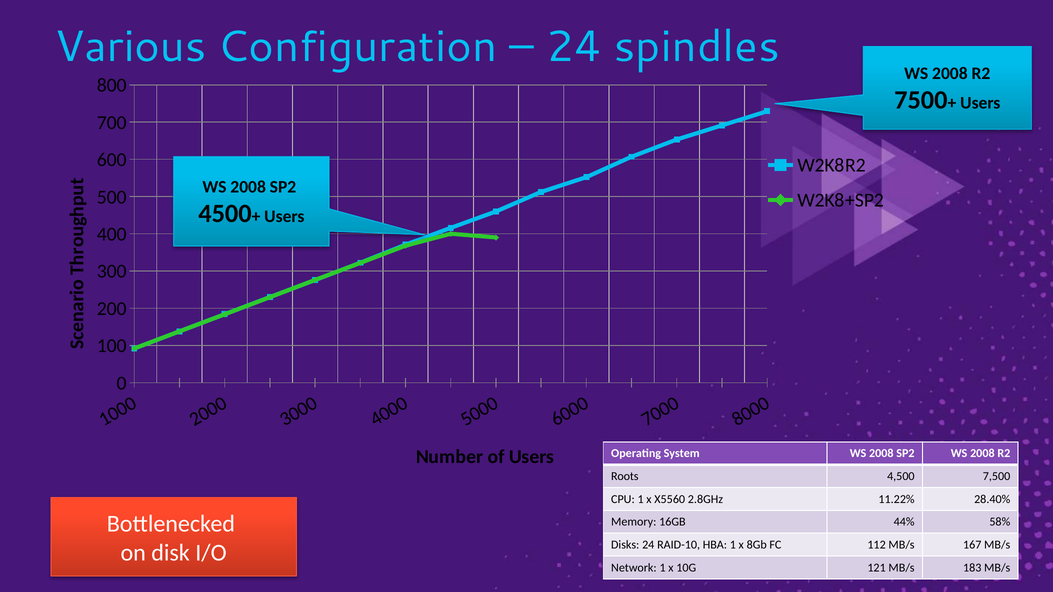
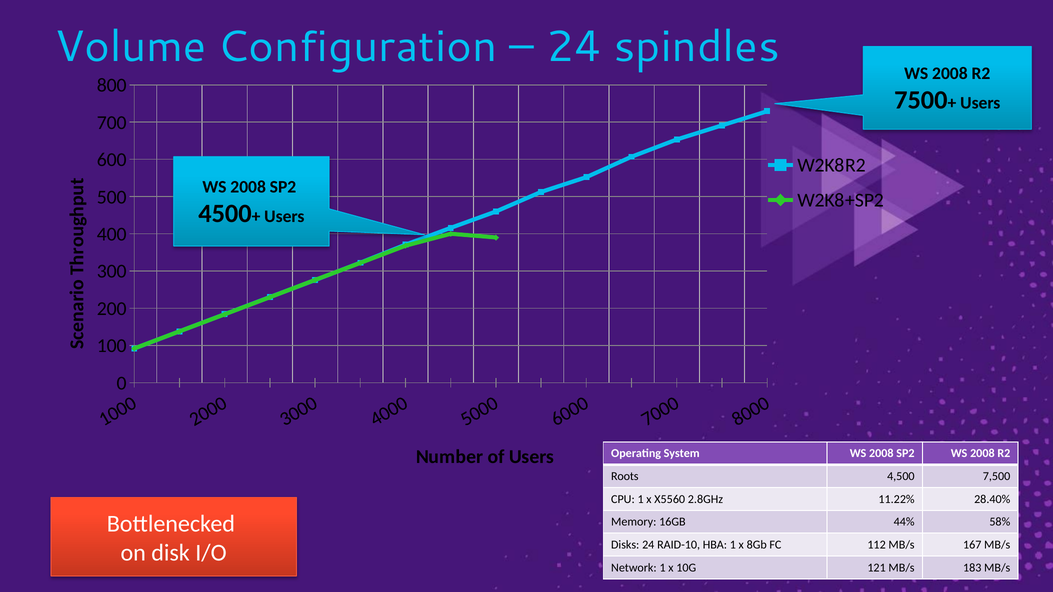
Various: Various -> Volume (131, 47)
